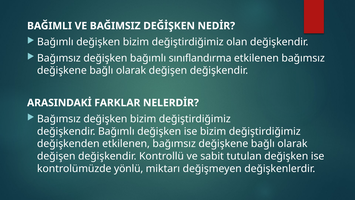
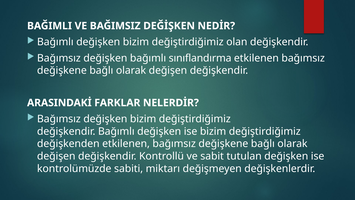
yönlü: yönlü -> sabiti (129, 168)
